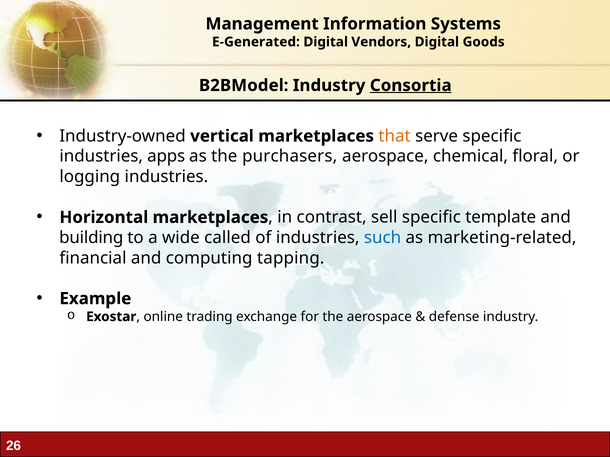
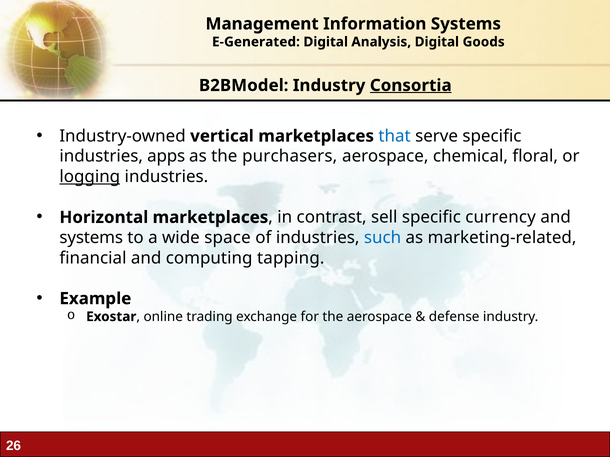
Vendors: Vendors -> Analysis (381, 42)
that colour: orange -> blue (395, 136)
logging underline: none -> present (90, 177)
template: template -> currency (501, 218)
building: building -> systems (91, 238)
called: called -> space (227, 238)
